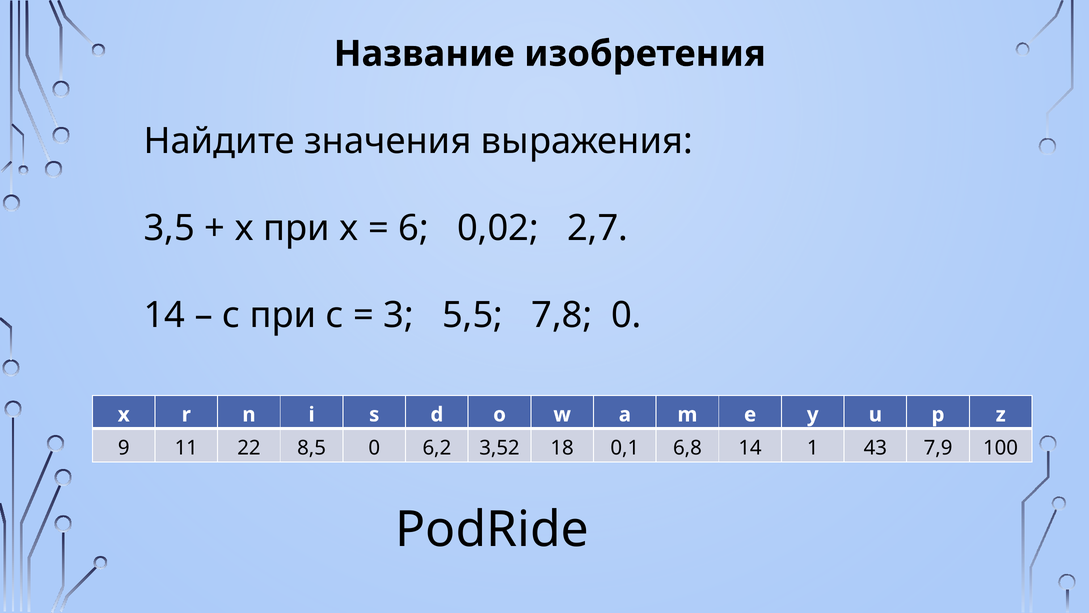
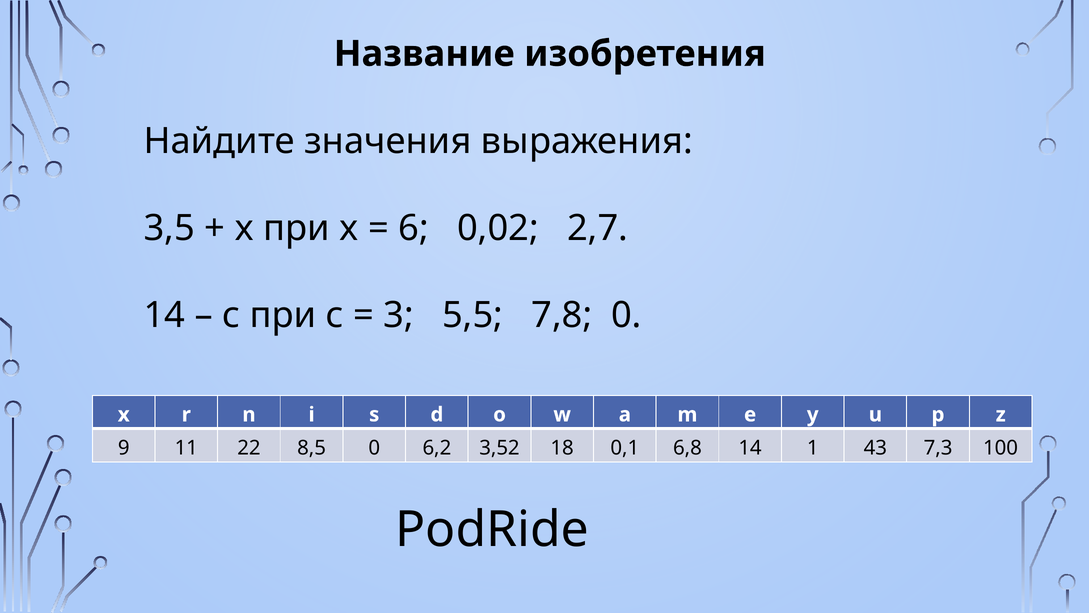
7,9: 7,9 -> 7,3 (938, 447)
